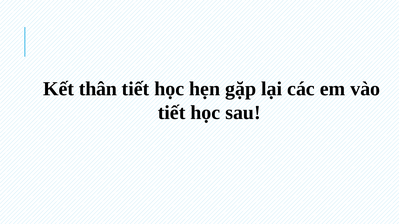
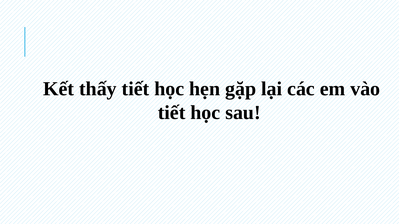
thân: thân -> thấy (98, 89)
